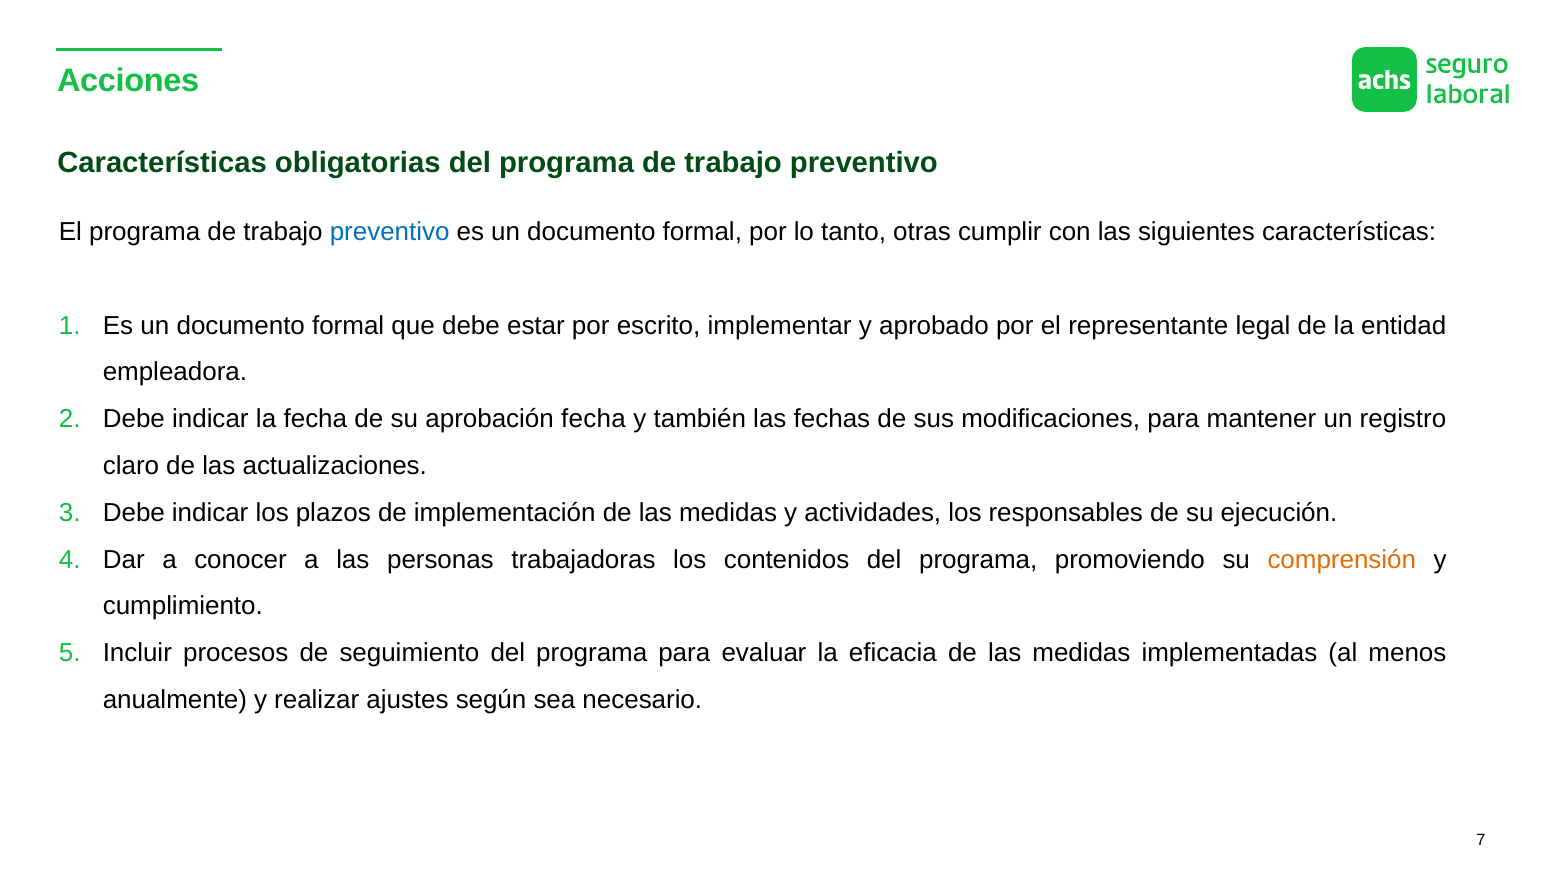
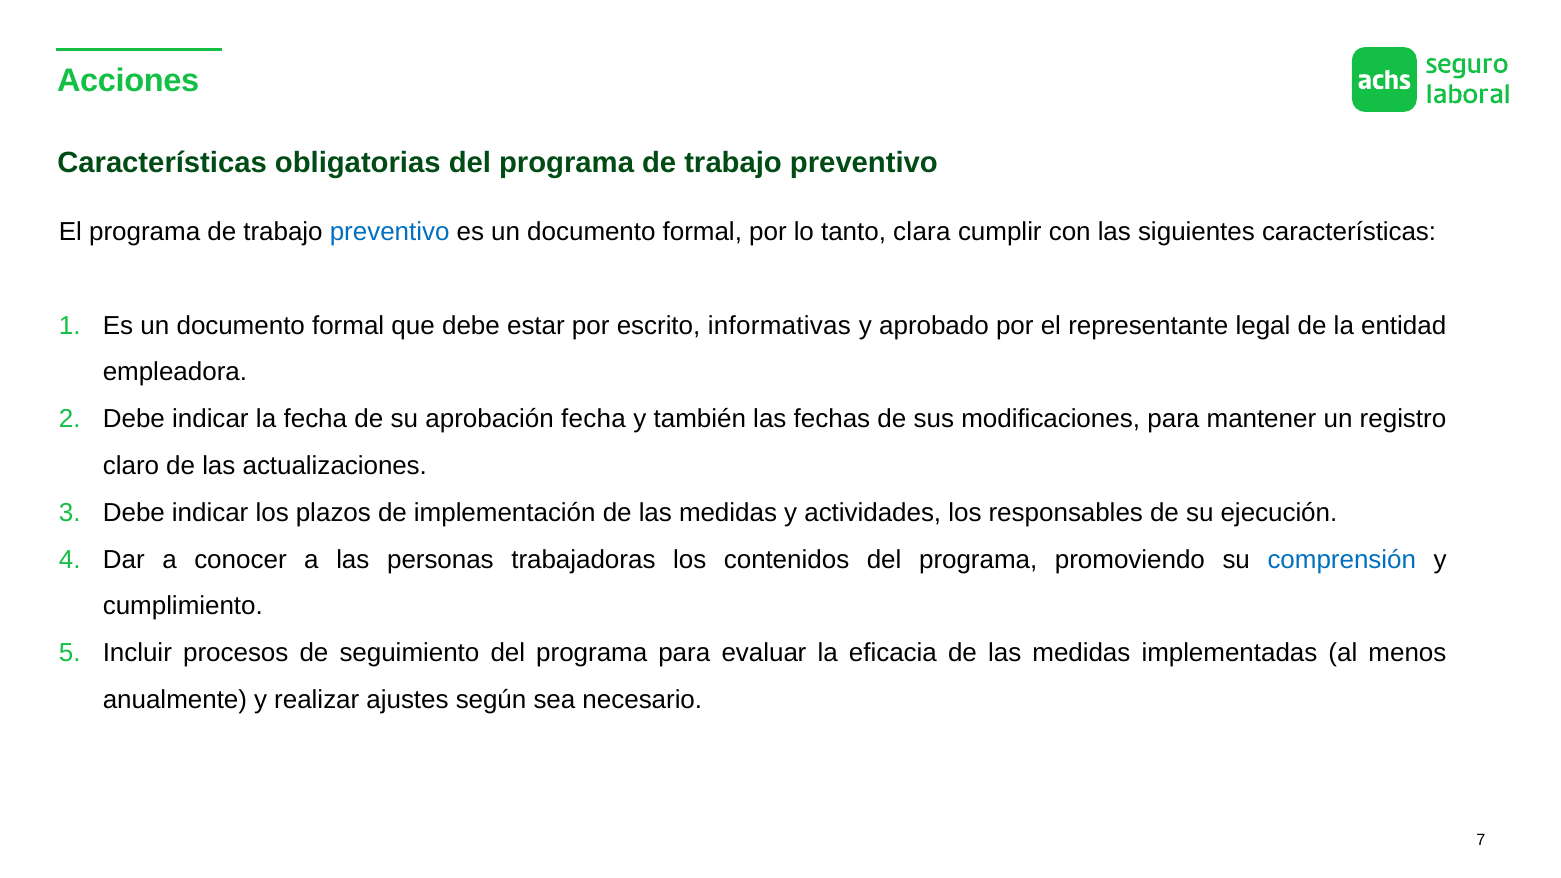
otras: otras -> clara (922, 232)
implementar: implementar -> informativas (779, 326)
comprensión colour: orange -> blue (1342, 559)
